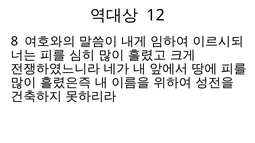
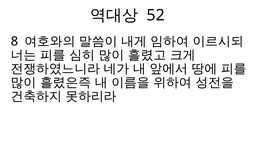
12: 12 -> 52 (156, 15)
